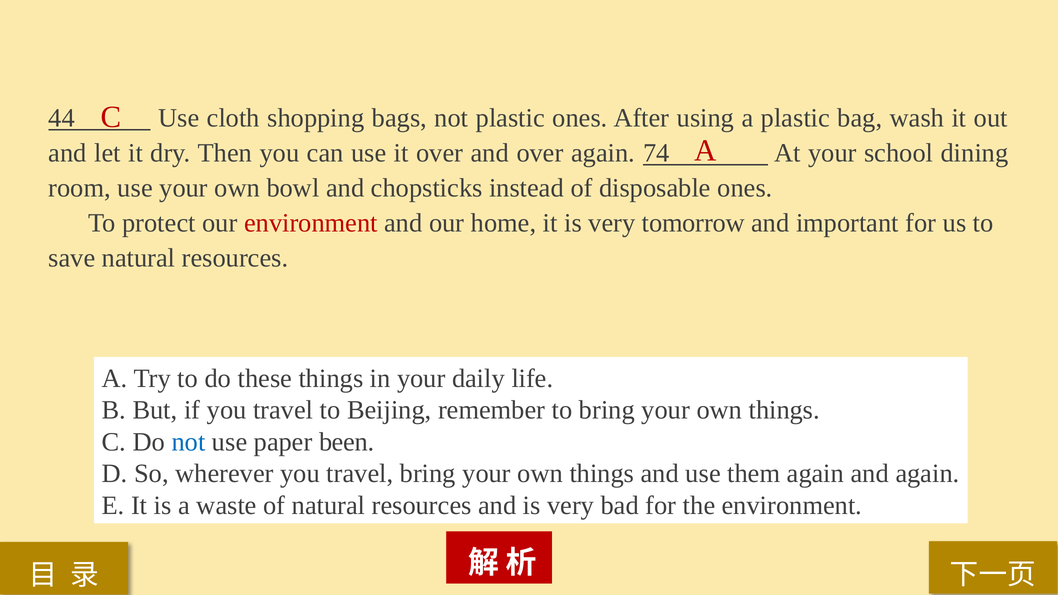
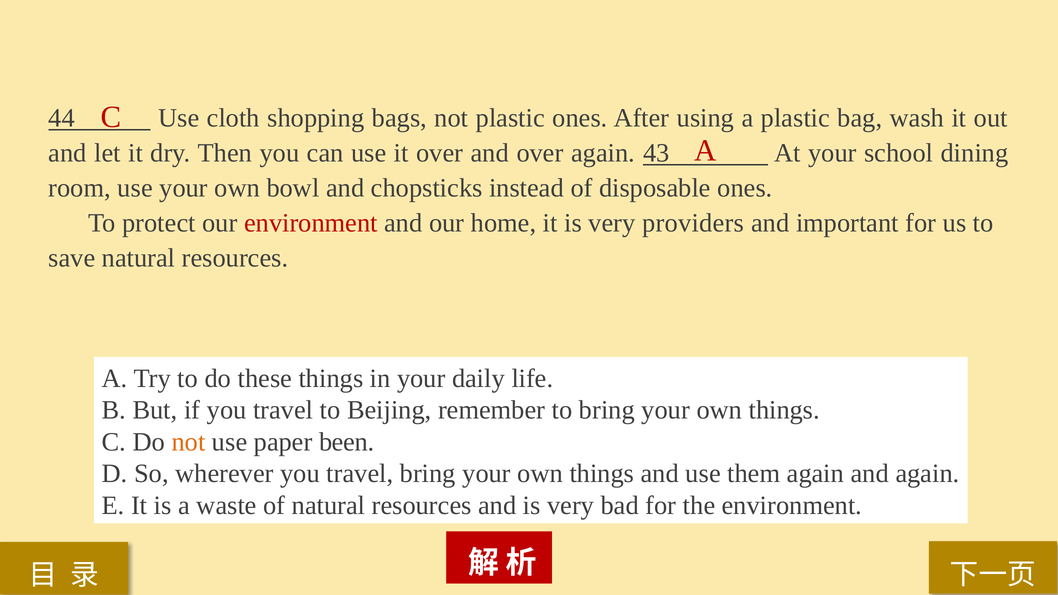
74: 74 -> 43 (656, 153)
tomorrow: tomorrow -> providers (693, 223)
not colour: blue -> orange (188, 442)
